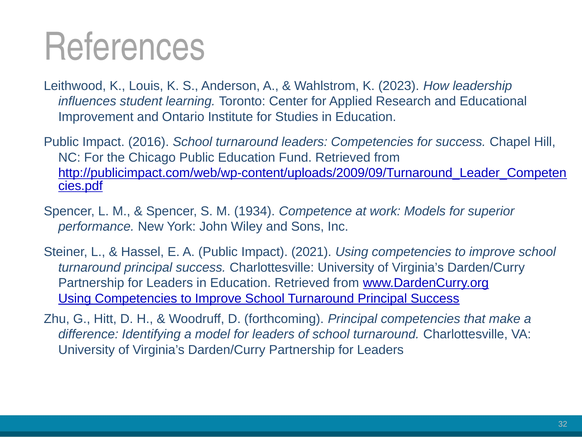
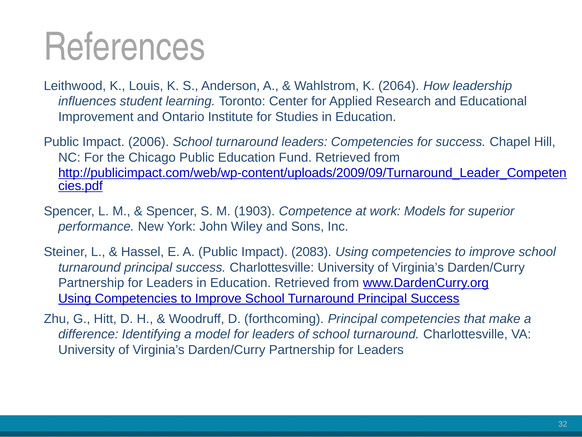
2023: 2023 -> 2064 (399, 86)
2016: 2016 -> 2006 (149, 142)
1934: 1934 -> 1903 (255, 211)
2021: 2021 -> 2083 (311, 252)
